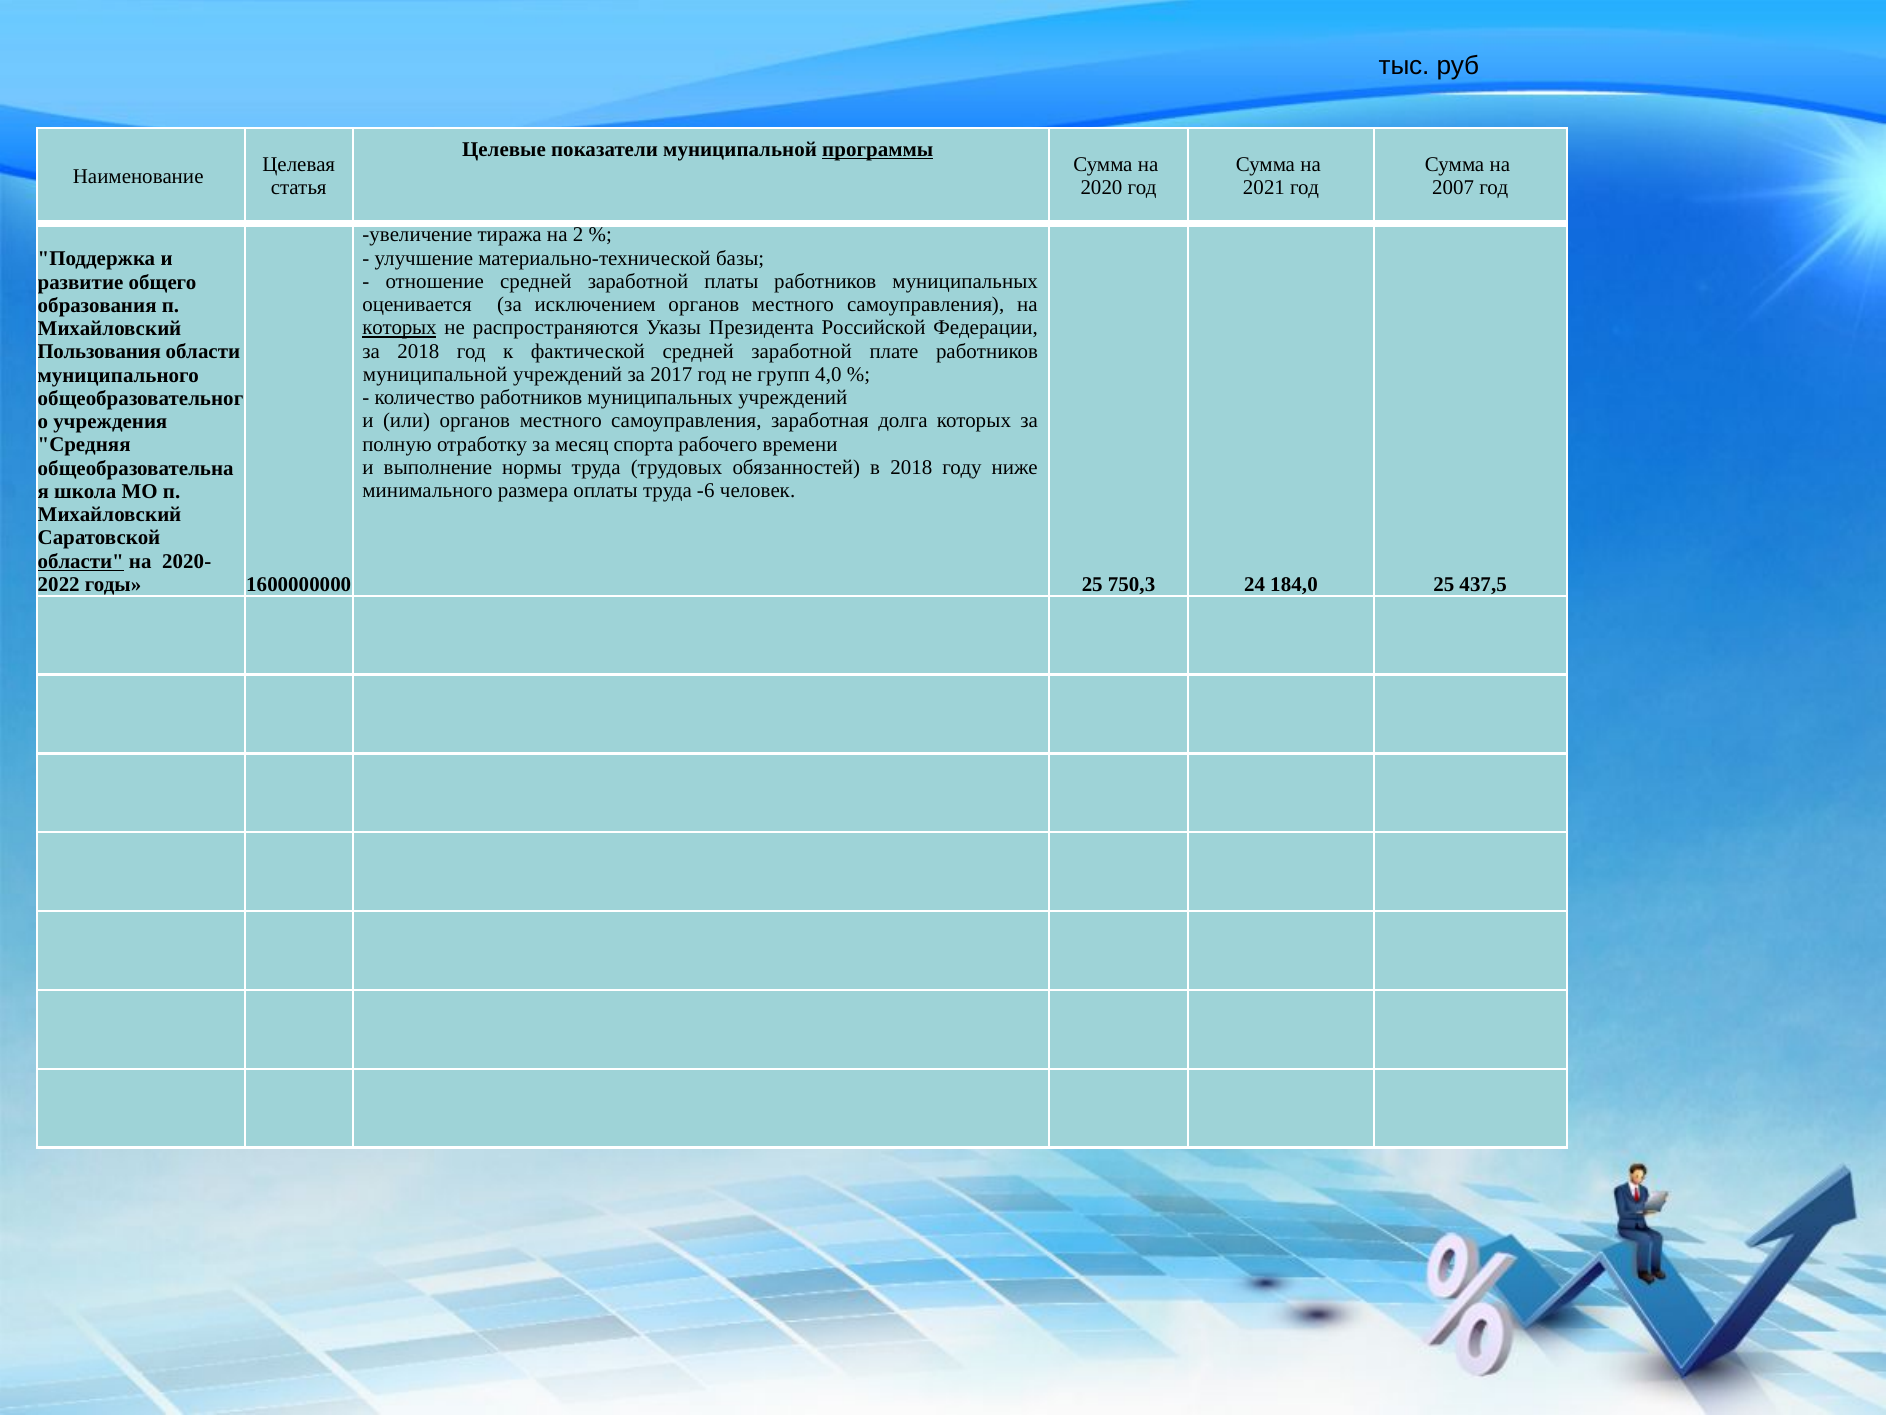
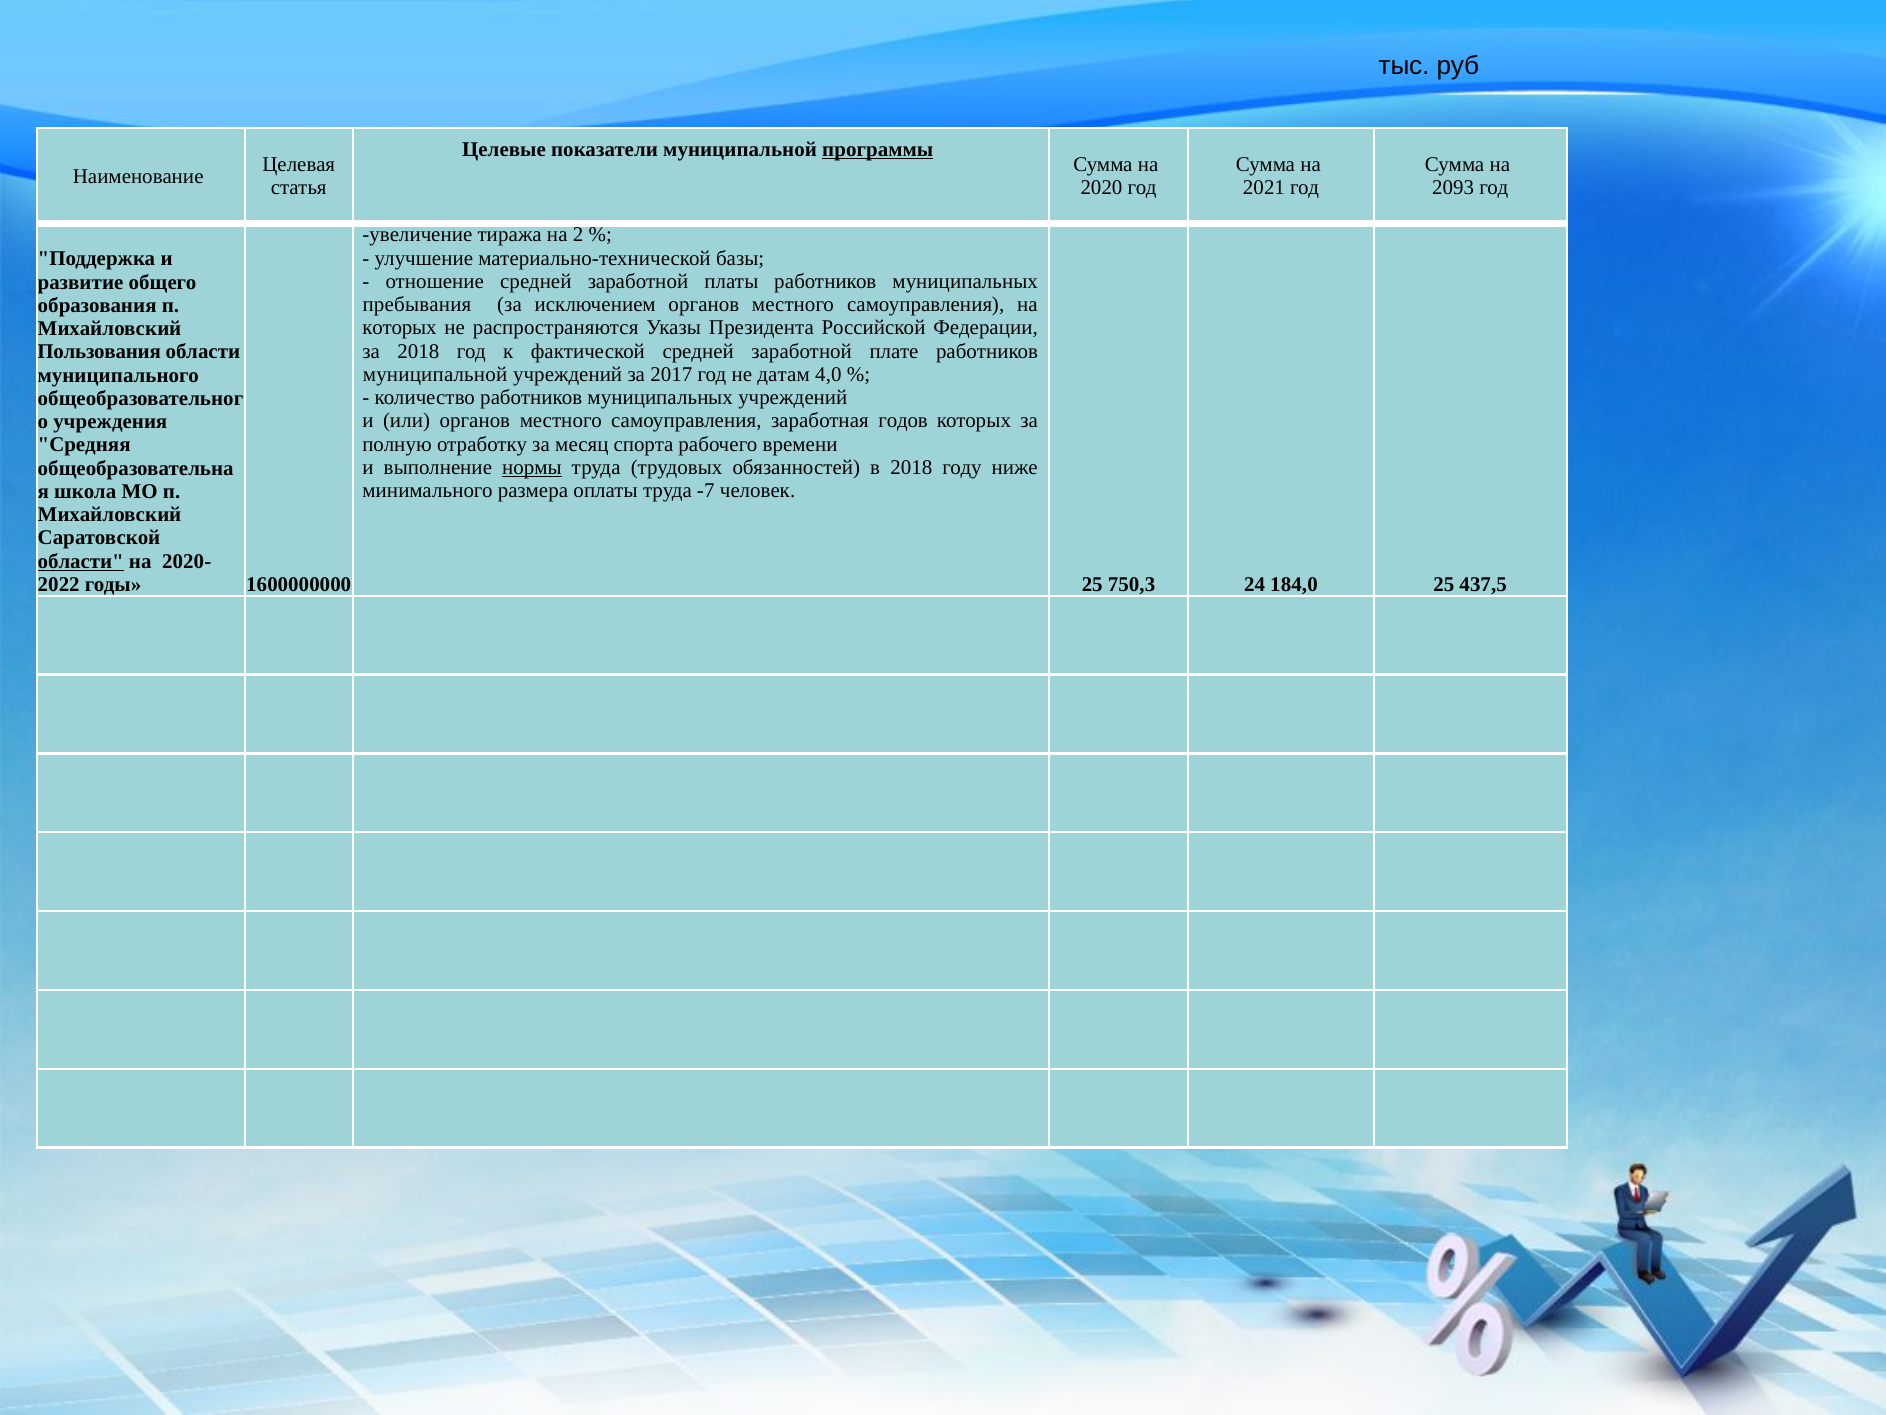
2007: 2007 -> 2093 (1453, 188)
оценивается: оценивается -> пребывания (417, 305)
которых underline: present -> none (400, 328)
групп: групп -> датам (784, 374)
долга: долга -> годов (903, 421)
нормы underline: none -> present (532, 467)
-6: -6 -> -7 (706, 491)
